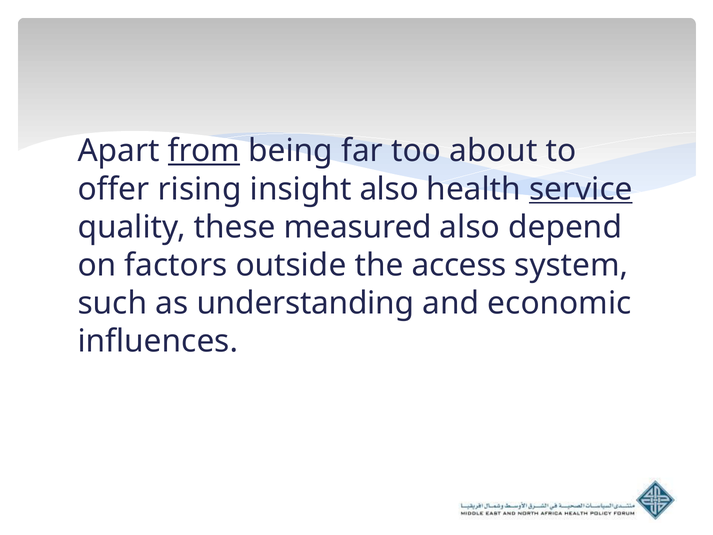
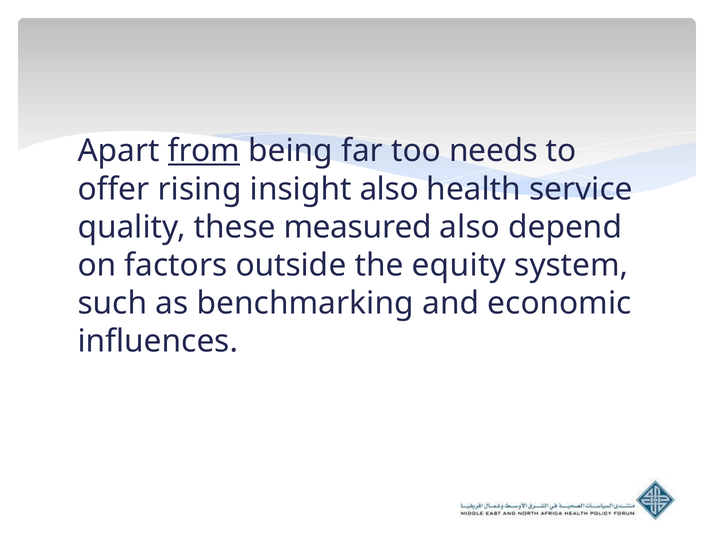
about: about -> needs (494, 151)
service underline: present -> none (581, 189)
access: access -> equity (459, 265)
understanding: understanding -> benchmarking (305, 303)
